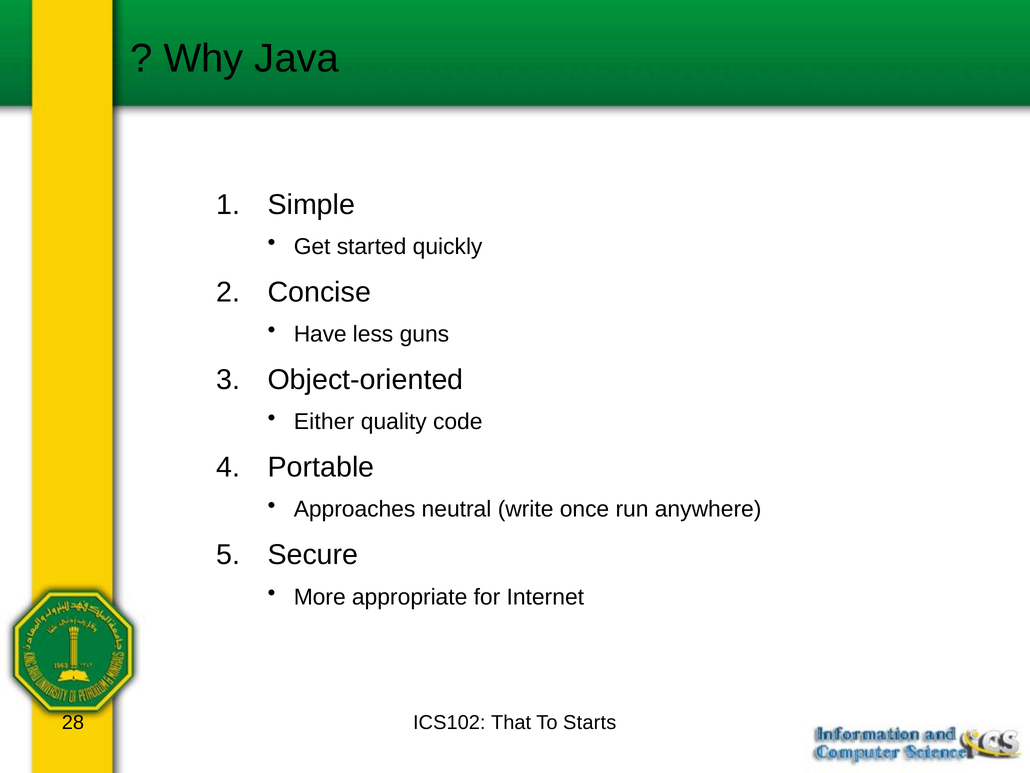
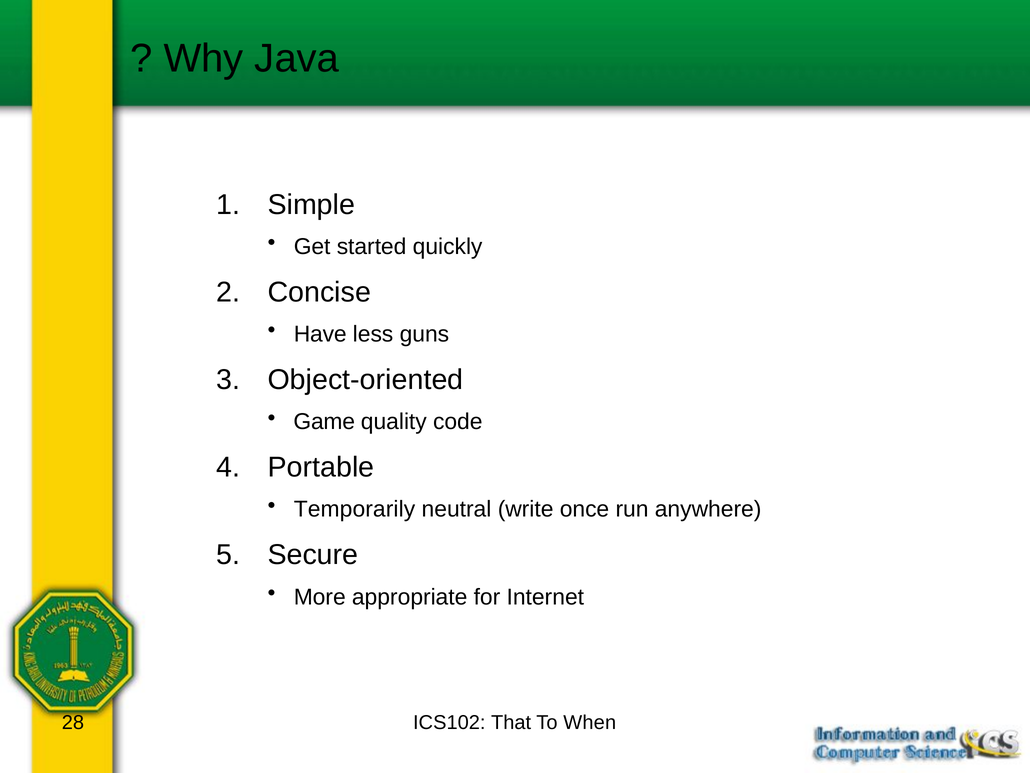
Either: Either -> Game (324, 421)
Approaches: Approaches -> Temporarily (354, 509)
Starts: Starts -> When (590, 722)
